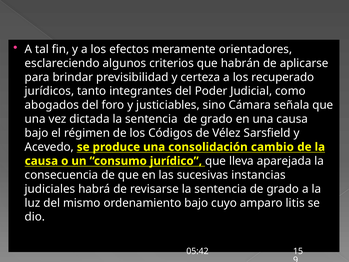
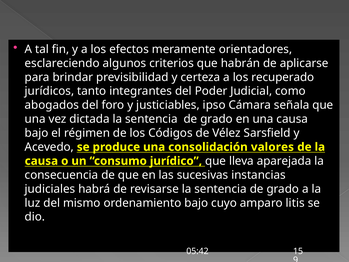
sino: sino -> ipso (214, 105)
cambio: cambio -> valores (272, 147)
